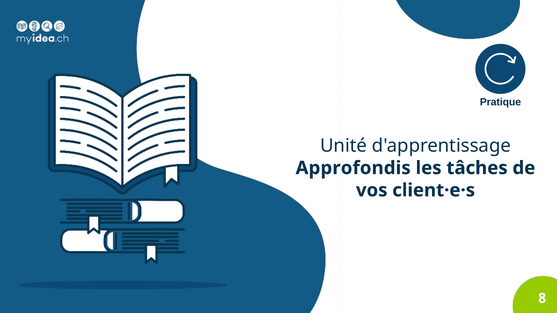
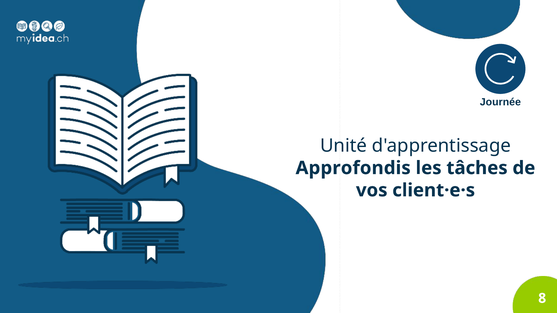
Pratique: Pratique -> Journée (500, 102)
